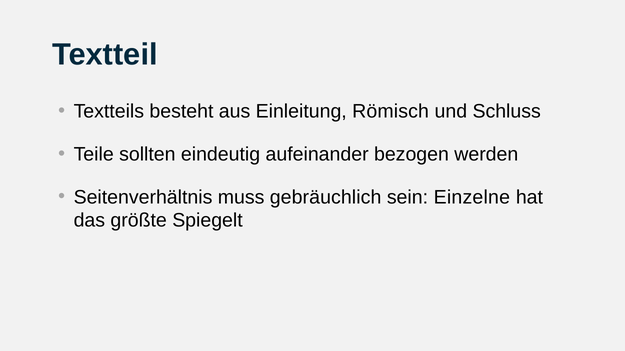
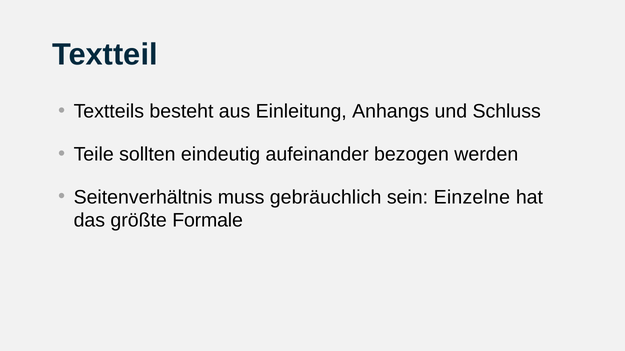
Römisch: Römisch -> Anhangs (391, 111)
Spiegelt: Spiegelt -> Formale (208, 221)
